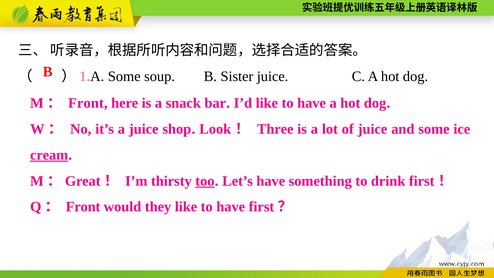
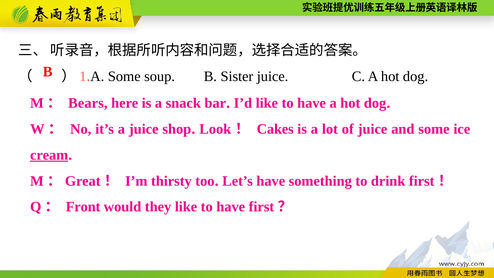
Front: Front -> Bears (88, 103)
Three: Three -> Cakes (275, 129)
too underline: present -> none (205, 181)
